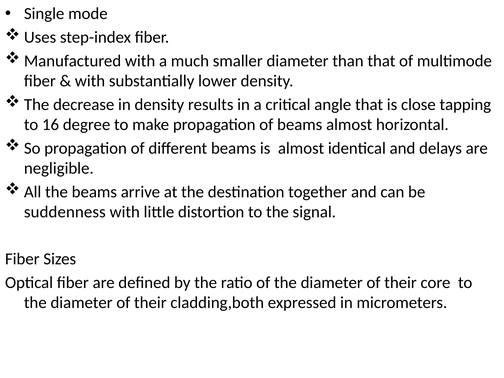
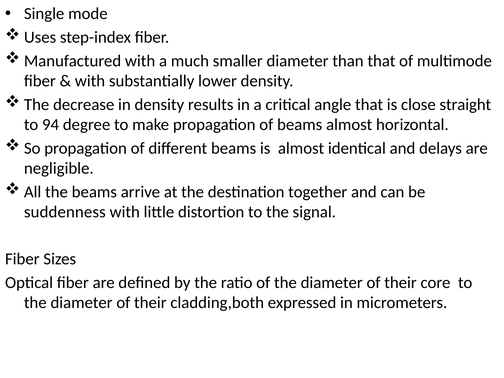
tapping: tapping -> straight (465, 104)
16: 16 -> 94 (51, 125)
